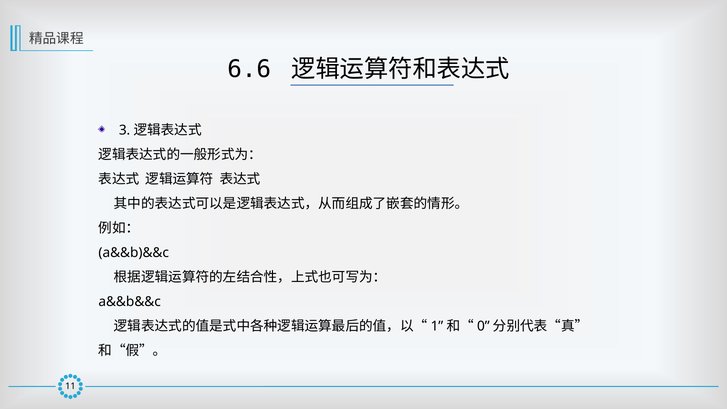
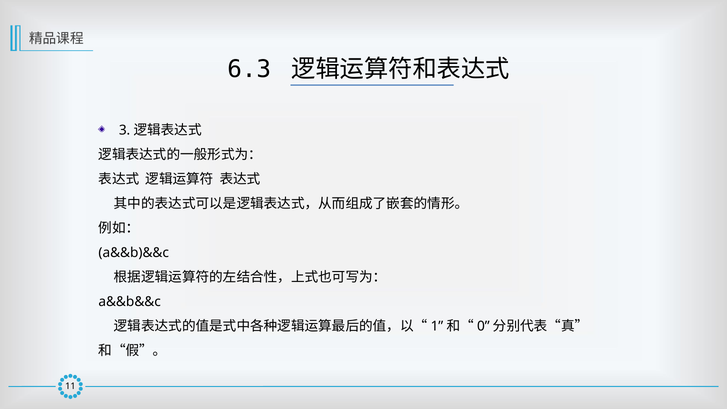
6.6: 6.6 -> 6.3 (249, 69)
